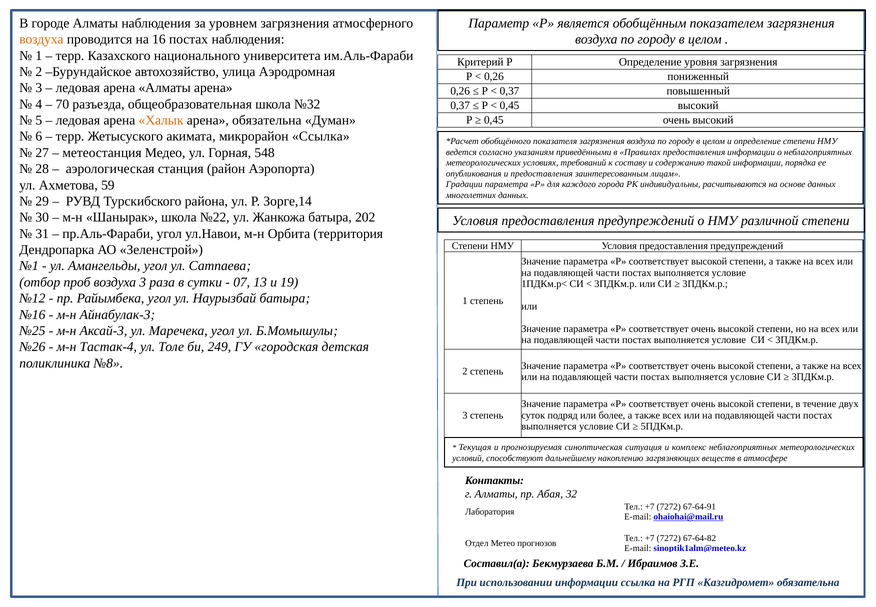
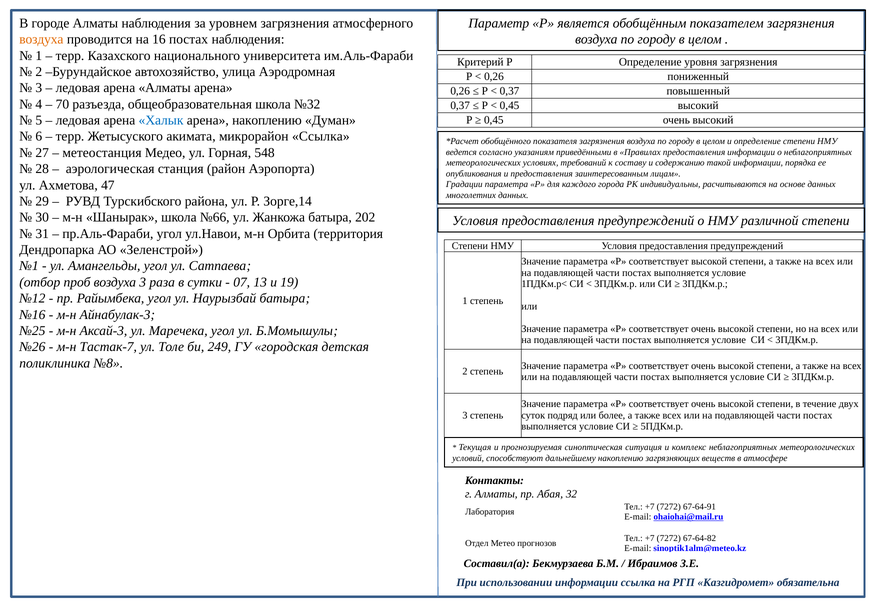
Халык colour: orange -> blue (161, 120)
арена обязательна: обязательна -> накоплению (267, 120)
59: 59 -> 47 (108, 185)
№22: №22 -> №66 (215, 217)
Тастак-4: Тастак-4 -> Тастак-7 (108, 347)
